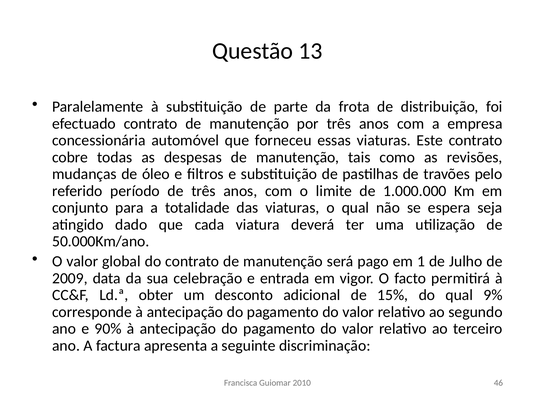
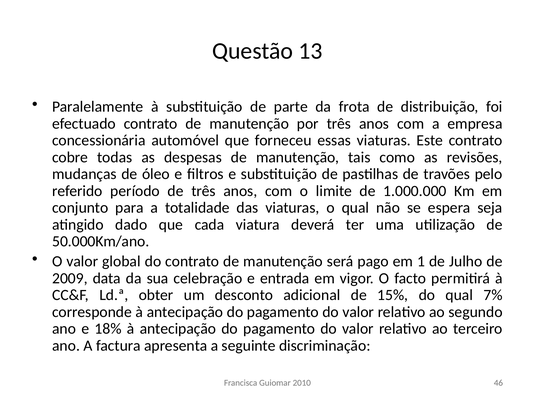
9%: 9% -> 7% (493, 295)
90%: 90% -> 18% (108, 329)
